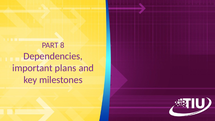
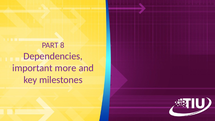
plans: plans -> more (66, 68)
